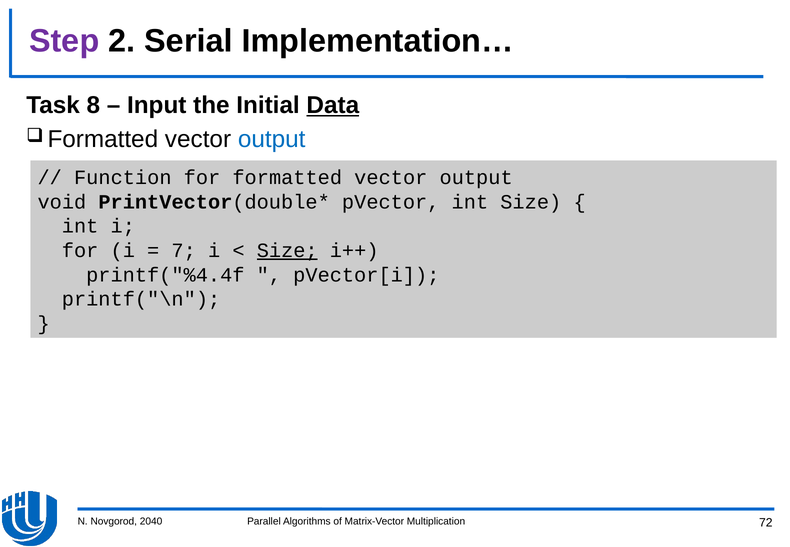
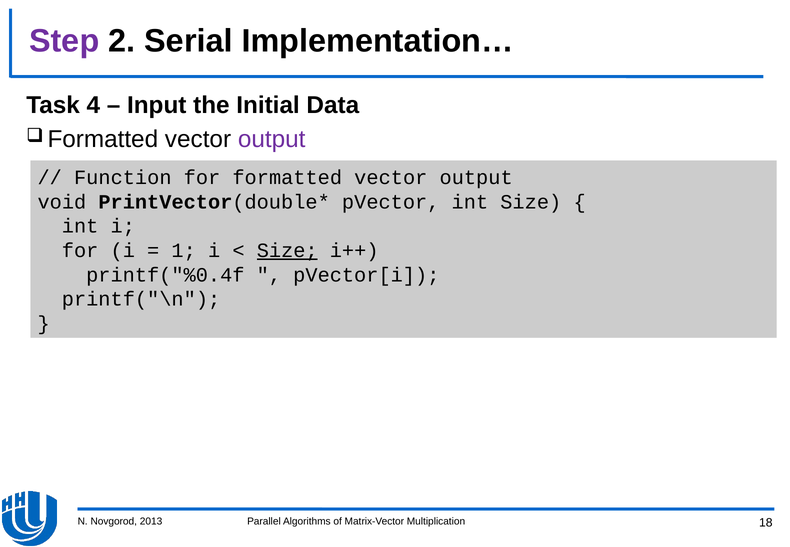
8: 8 -> 4 (93, 105)
Data underline: present -> none (333, 105)
output colour: blue -> purple (272, 139)
7: 7 -> 1 (184, 251)
printf("%4.4f: printf("%4.4f -> printf("%0.4f (165, 275)
2040: 2040 -> 2013 (151, 522)
72: 72 -> 18 (766, 523)
